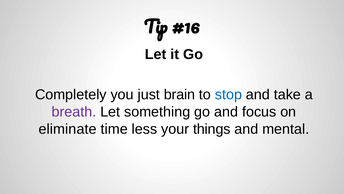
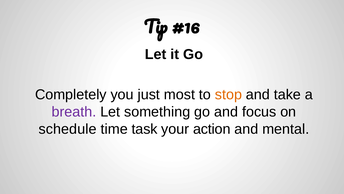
brain: brain -> most (179, 94)
stop colour: blue -> orange (228, 94)
eliminate: eliminate -> schedule (68, 129)
less: less -> task (145, 129)
things: things -> action (212, 129)
